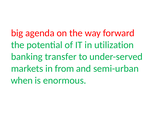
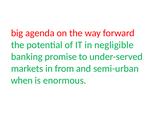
utilization: utilization -> negligible (114, 45)
transfer: transfer -> promise (61, 57)
